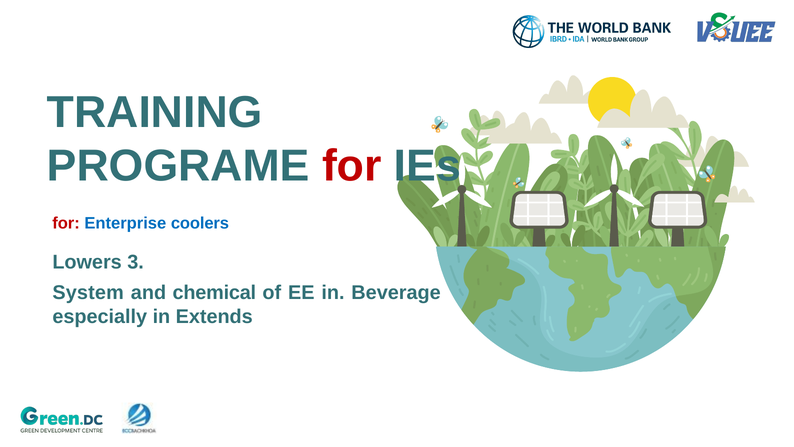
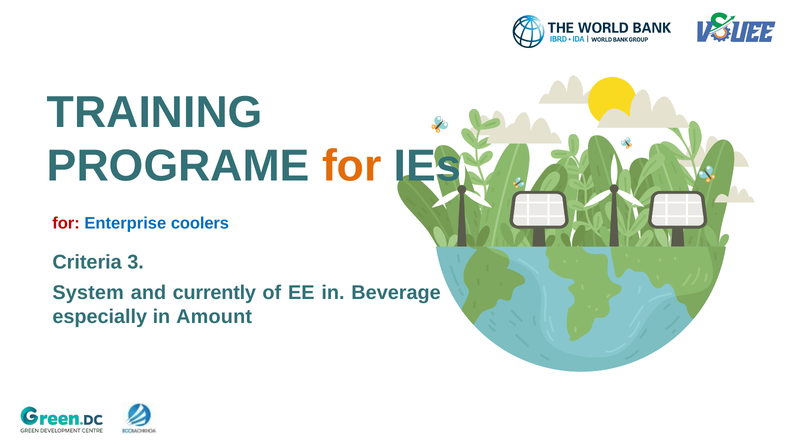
for colour: red -> orange (352, 166)
Lowers: Lowers -> Criteria (87, 262)
chemical: chemical -> currently (214, 293)
Extends: Extends -> Amount (214, 316)
